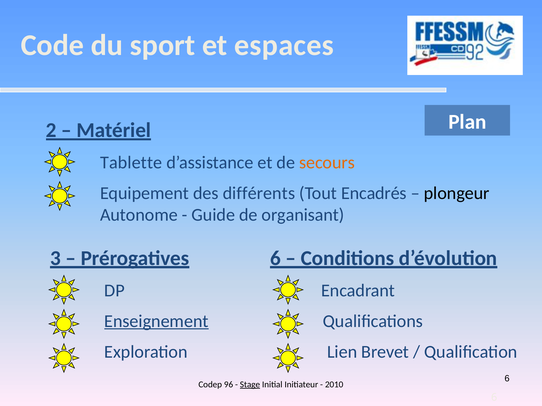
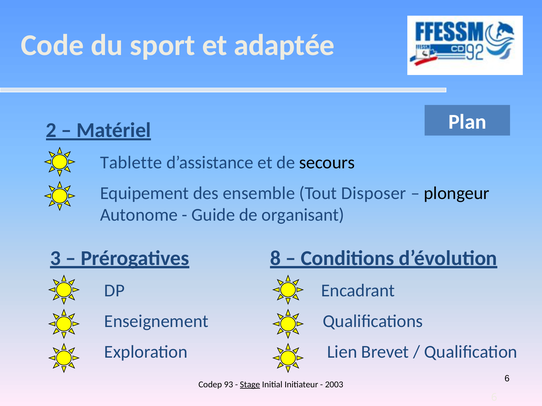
espaces: espaces -> adaptée (284, 45)
secours colour: orange -> black (327, 163)
différents: différents -> ensemble (259, 193)
Encadrés: Encadrés -> Disposer (374, 193)
Prérogatives 6: 6 -> 8 (275, 258)
Enseignement underline: present -> none (156, 321)
96: 96 -> 93 (229, 385)
2010: 2010 -> 2003 (334, 385)
